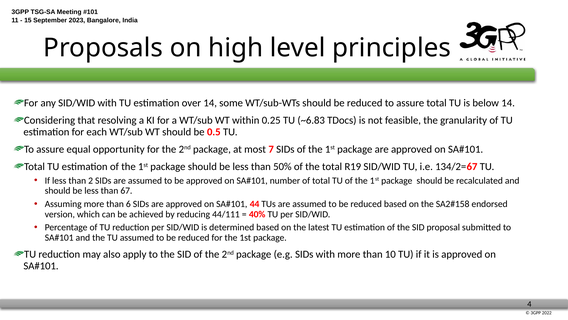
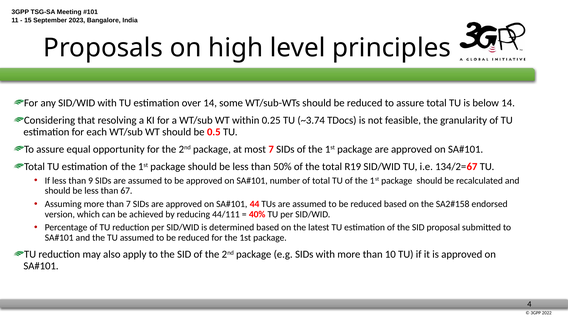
~6.83: ~6.83 -> ~3.74 (311, 120)
2: 2 -> 9 (91, 180)
than 6: 6 -> 7 (128, 204)
